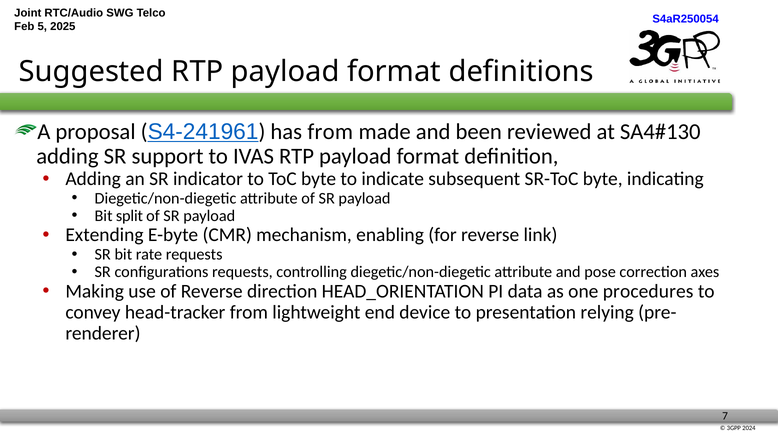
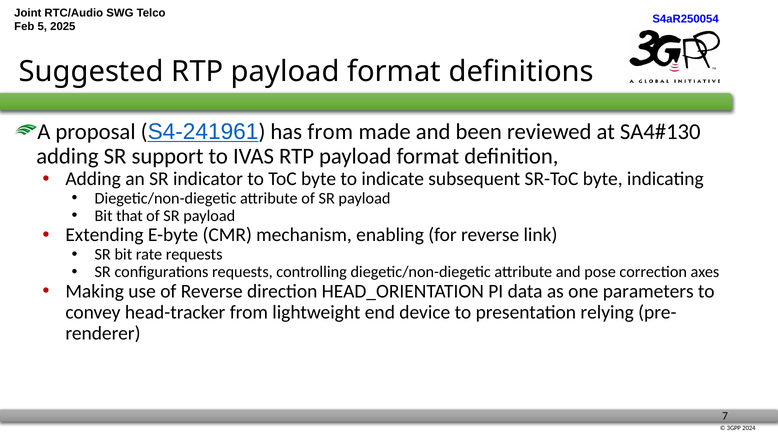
split: split -> that (129, 216)
procedures: procedures -> parameters (648, 291)
